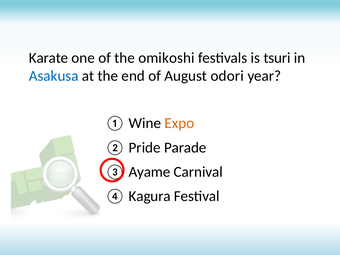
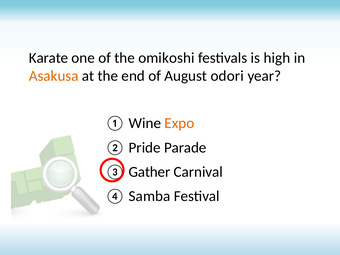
tsuri: tsuri -> high (277, 58)
Asakusa colour: blue -> orange (54, 76)
Ayame: Ayame -> Gather (149, 172)
Kagura: Kagura -> Samba (150, 196)
